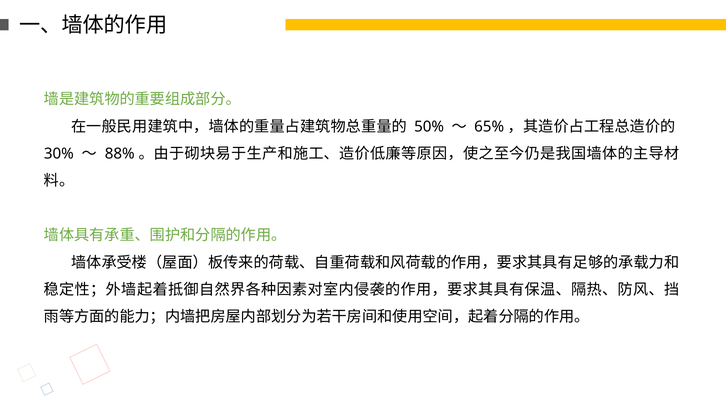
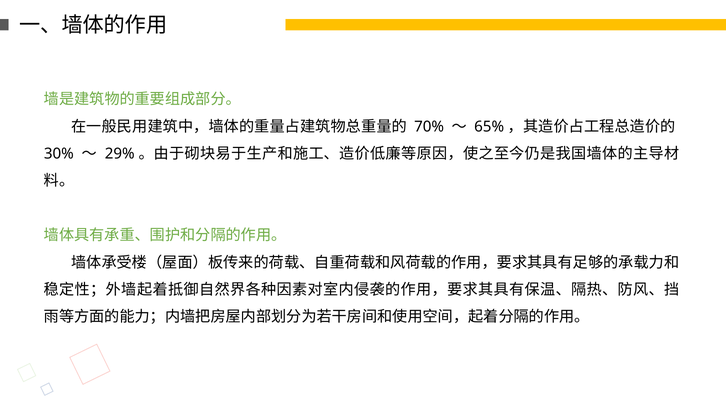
50%: 50% -> 70% (429, 127)
88%: 88% -> 29% (120, 154)
